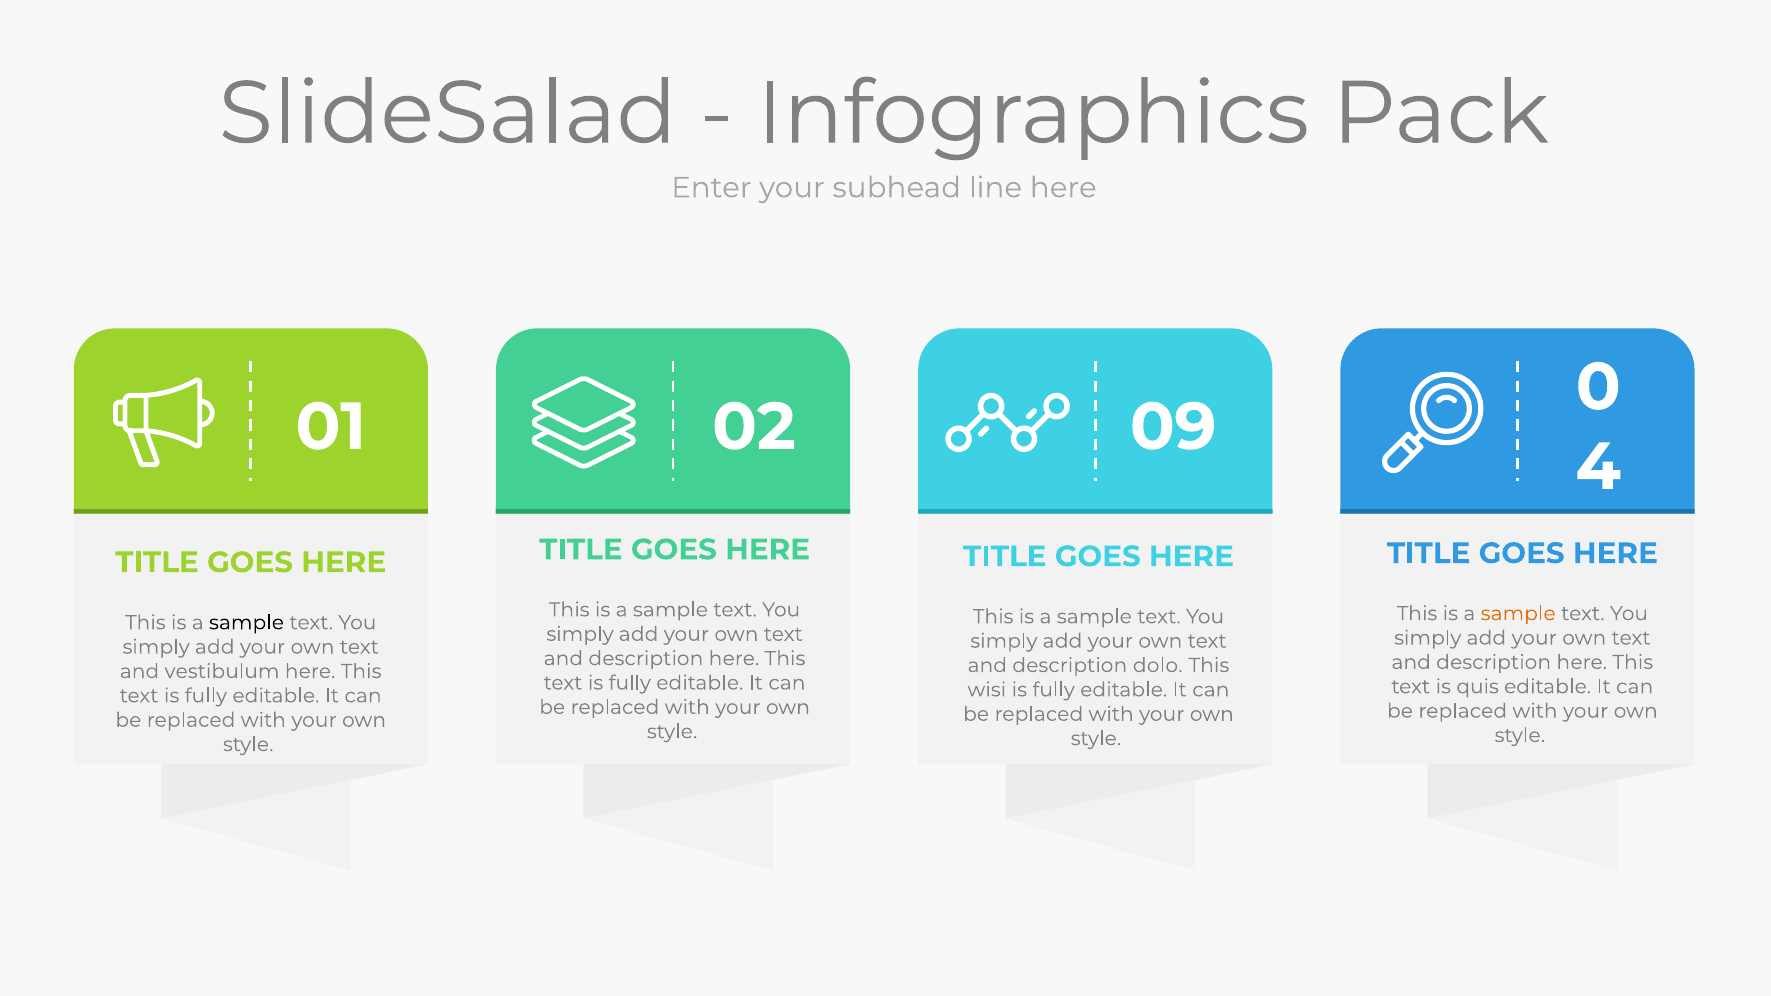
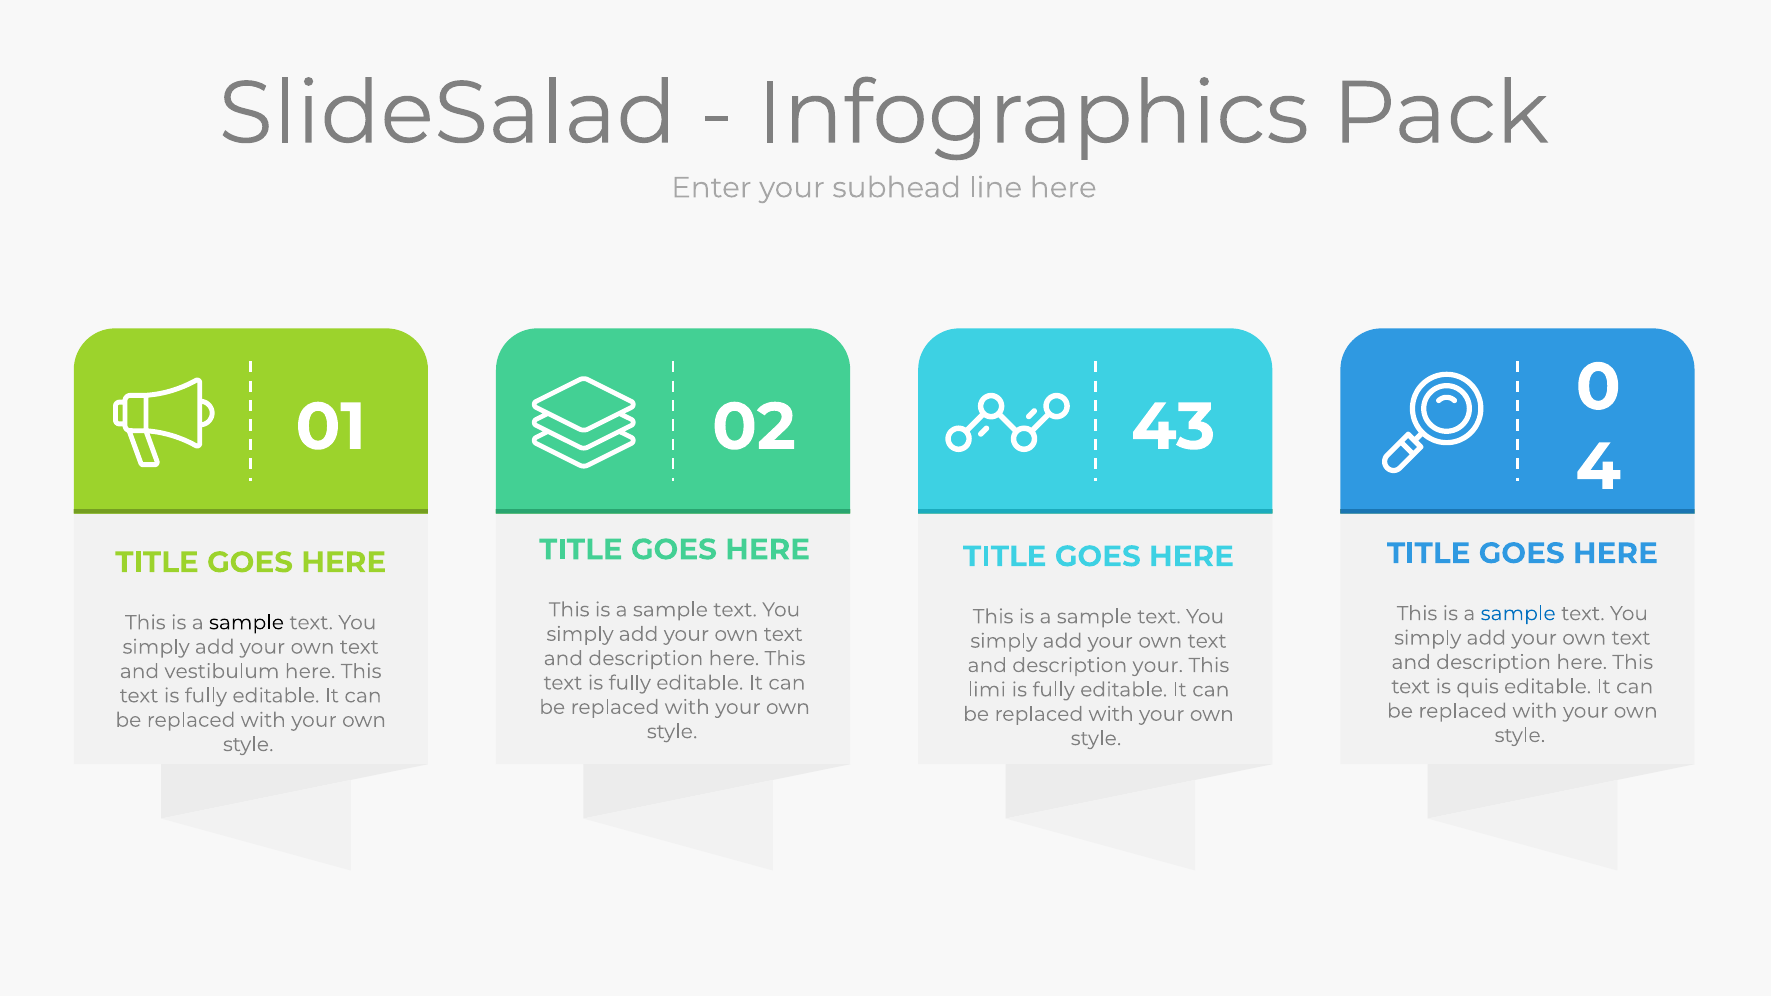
09: 09 -> 43 (1173, 427)
sample colour: orange -> blue (1518, 614)
description dolo: dolo -> your (1158, 666)
wisi: wisi -> limi (987, 690)
